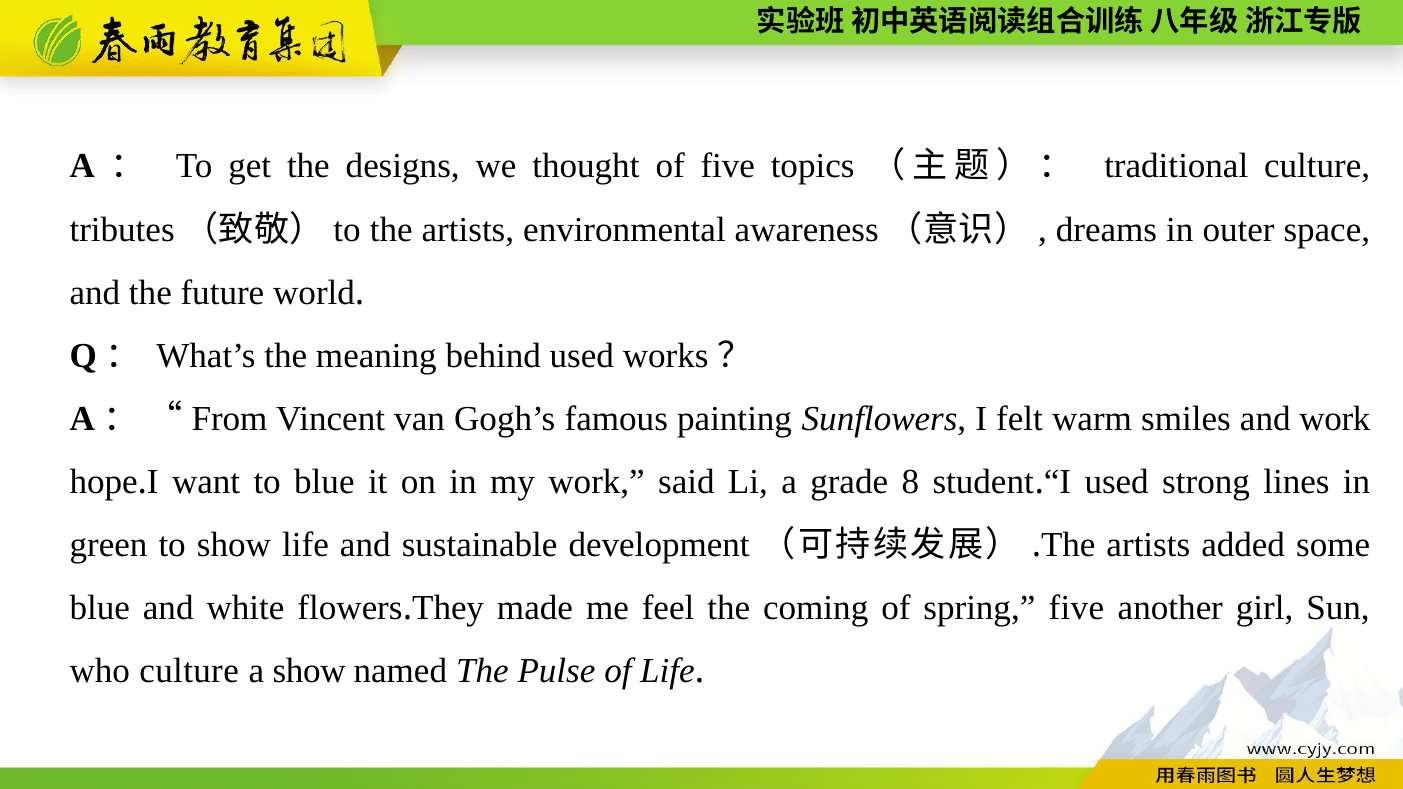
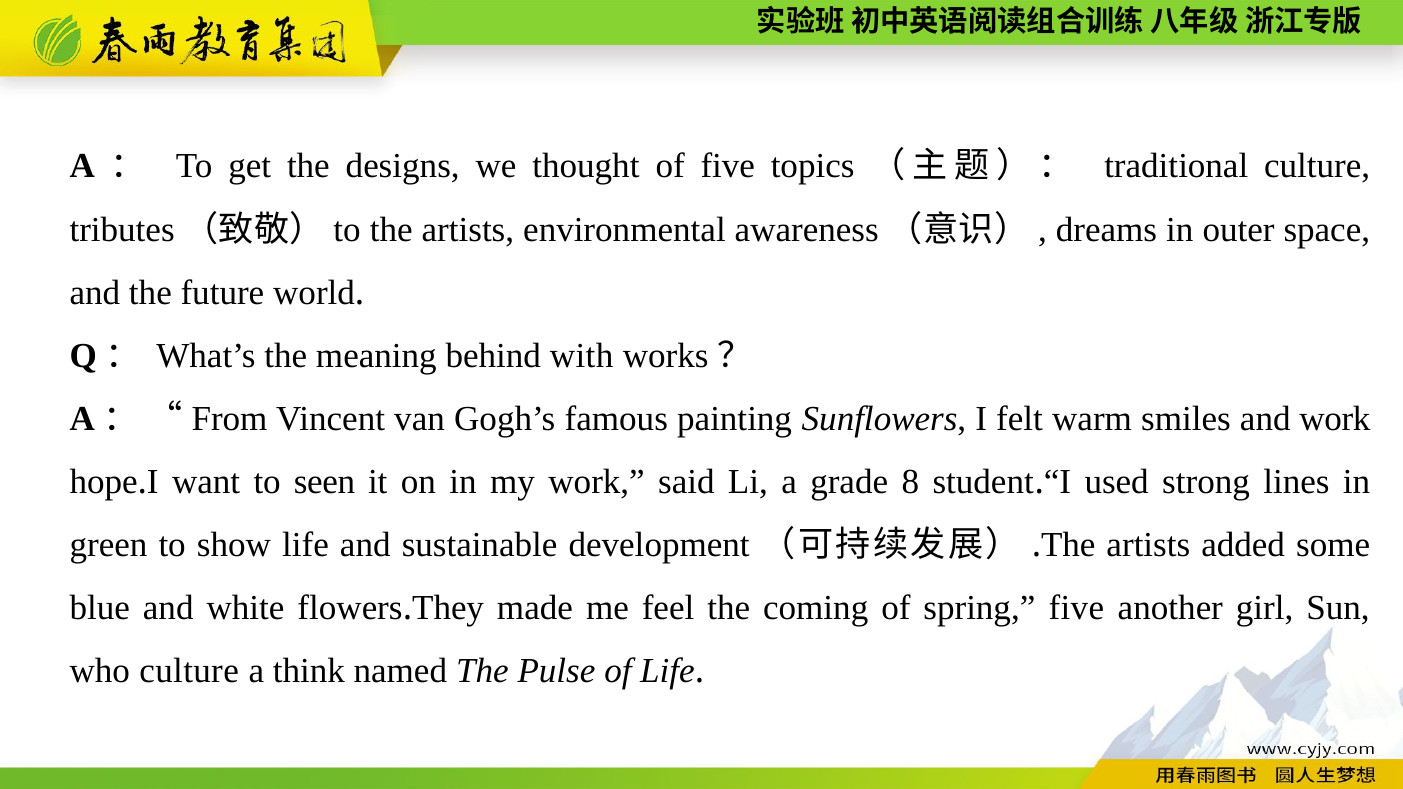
behind used: used -> with (582, 356)
to blue: blue -> seen (325, 482)
a show: show -> think (309, 672)
